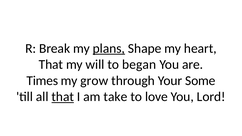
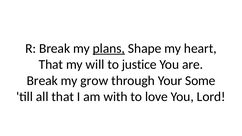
began: began -> justice (139, 65)
Times: Times -> Break (42, 81)
that underline: present -> none (63, 97)
take: take -> with (116, 97)
